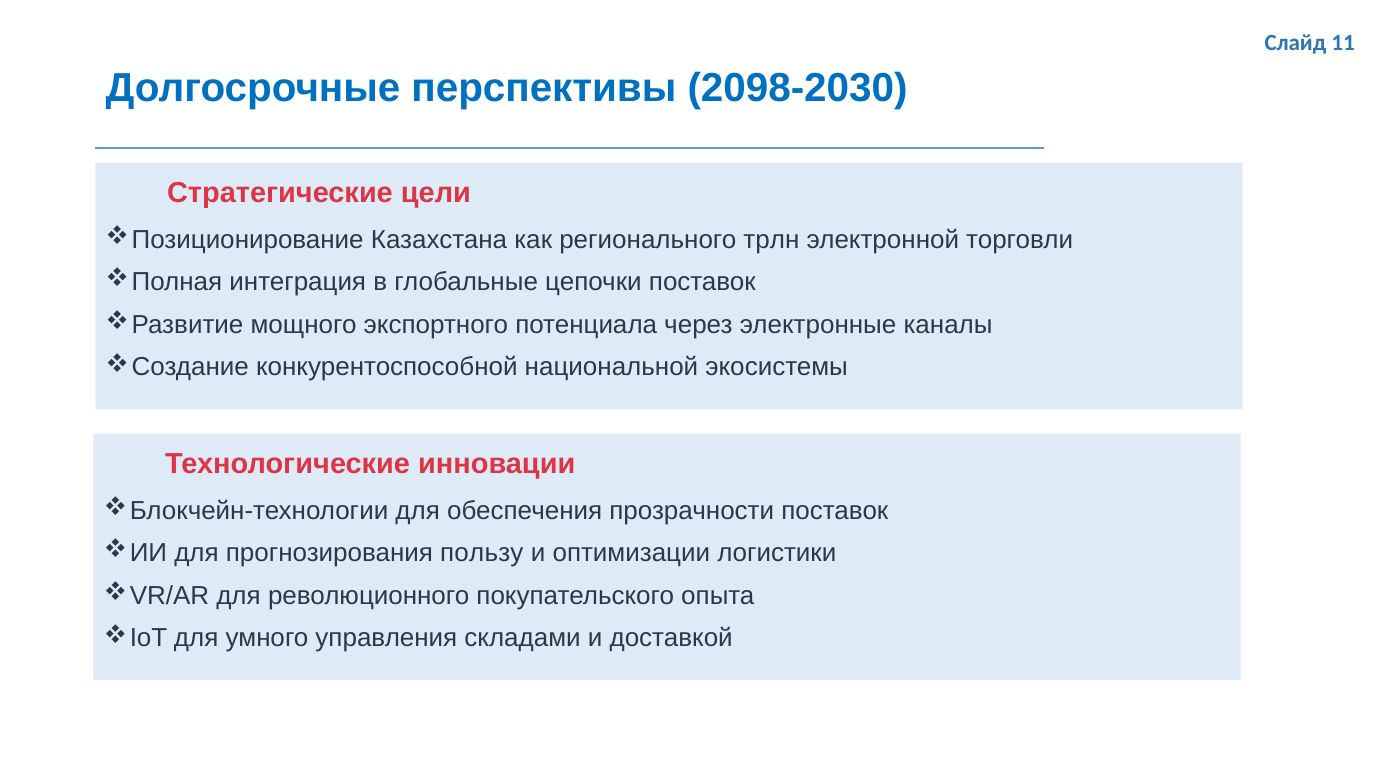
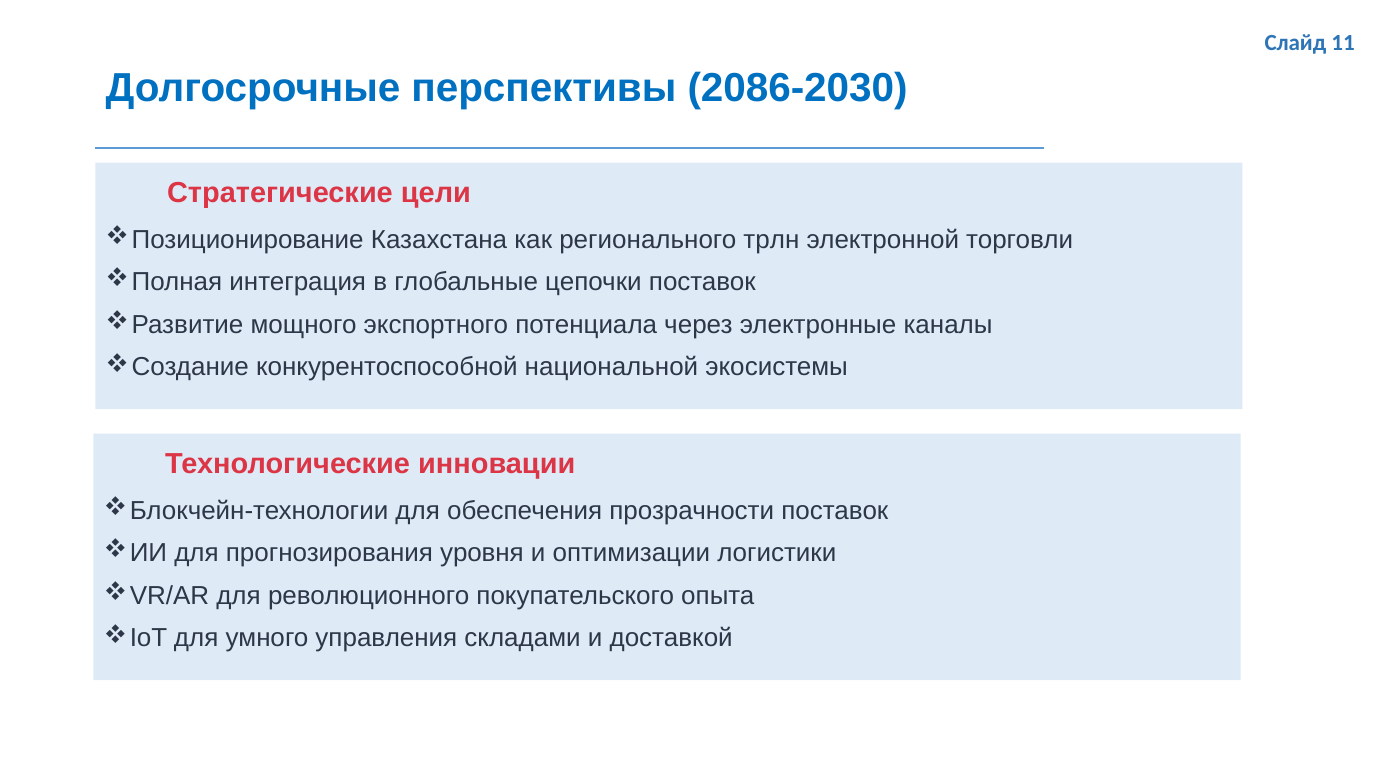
2098-2030: 2098-2030 -> 2086-2030 (798, 88)
пользу: пользу -> уровня (482, 553)
